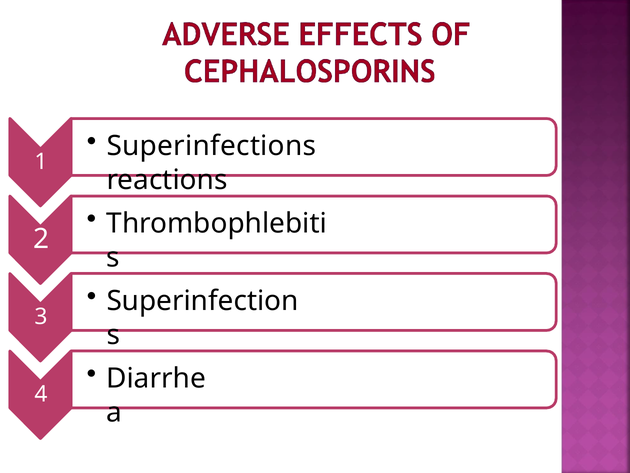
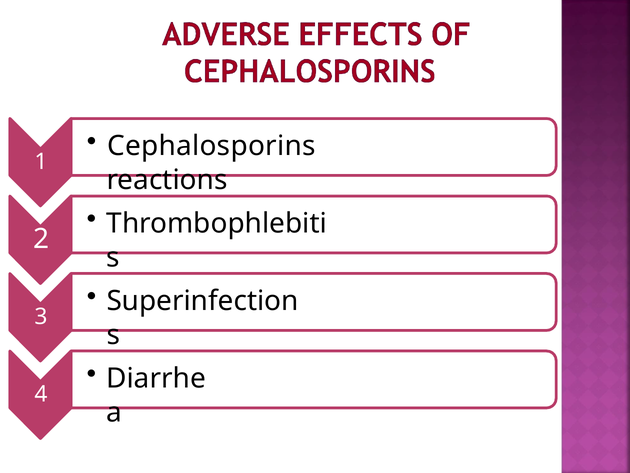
Superinfections: Superinfections -> Cephalosporins (211, 146)
